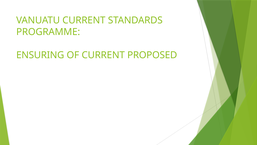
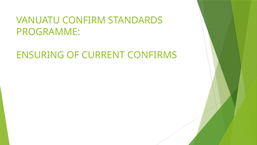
VANUATU CURRENT: CURRENT -> CONFIRM (84, 20)
PROPOSED: PROPOSED -> CONFIRMS (152, 55)
